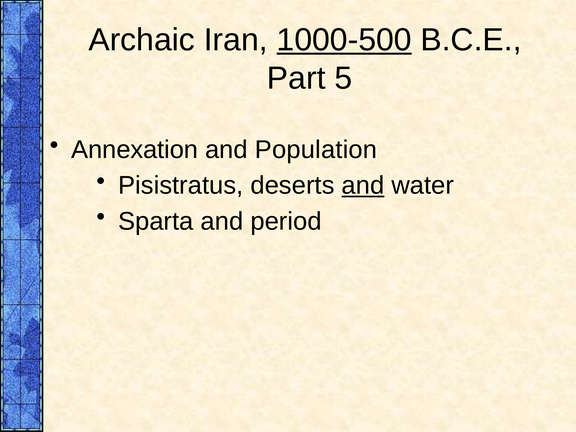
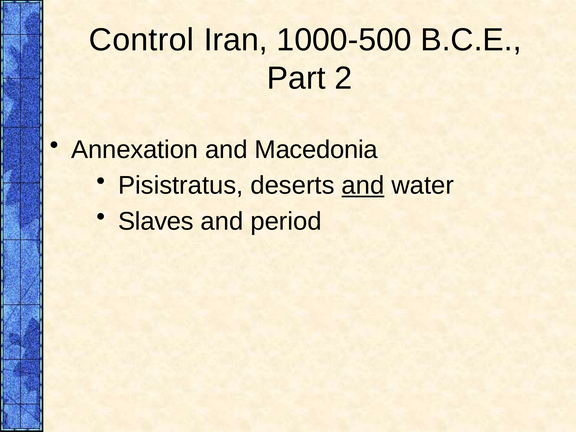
Archaic: Archaic -> Control (141, 40)
1000-500 underline: present -> none (344, 40)
5: 5 -> 2 (343, 78)
Population: Population -> Macedonia (316, 150)
Sparta: Sparta -> Slaves (156, 221)
